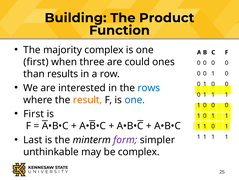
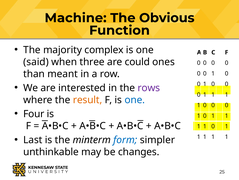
Building: Building -> Machine (76, 18)
Product: Product -> Obvious (167, 18)
first: first -> said (36, 62)
results: results -> meant (63, 74)
rows colour: blue -> purple (149, 88)
First: First -> Four (34, 113)
form colour: purple -> blue (125, 139)
be complex: complex -> changes (139, 151)
